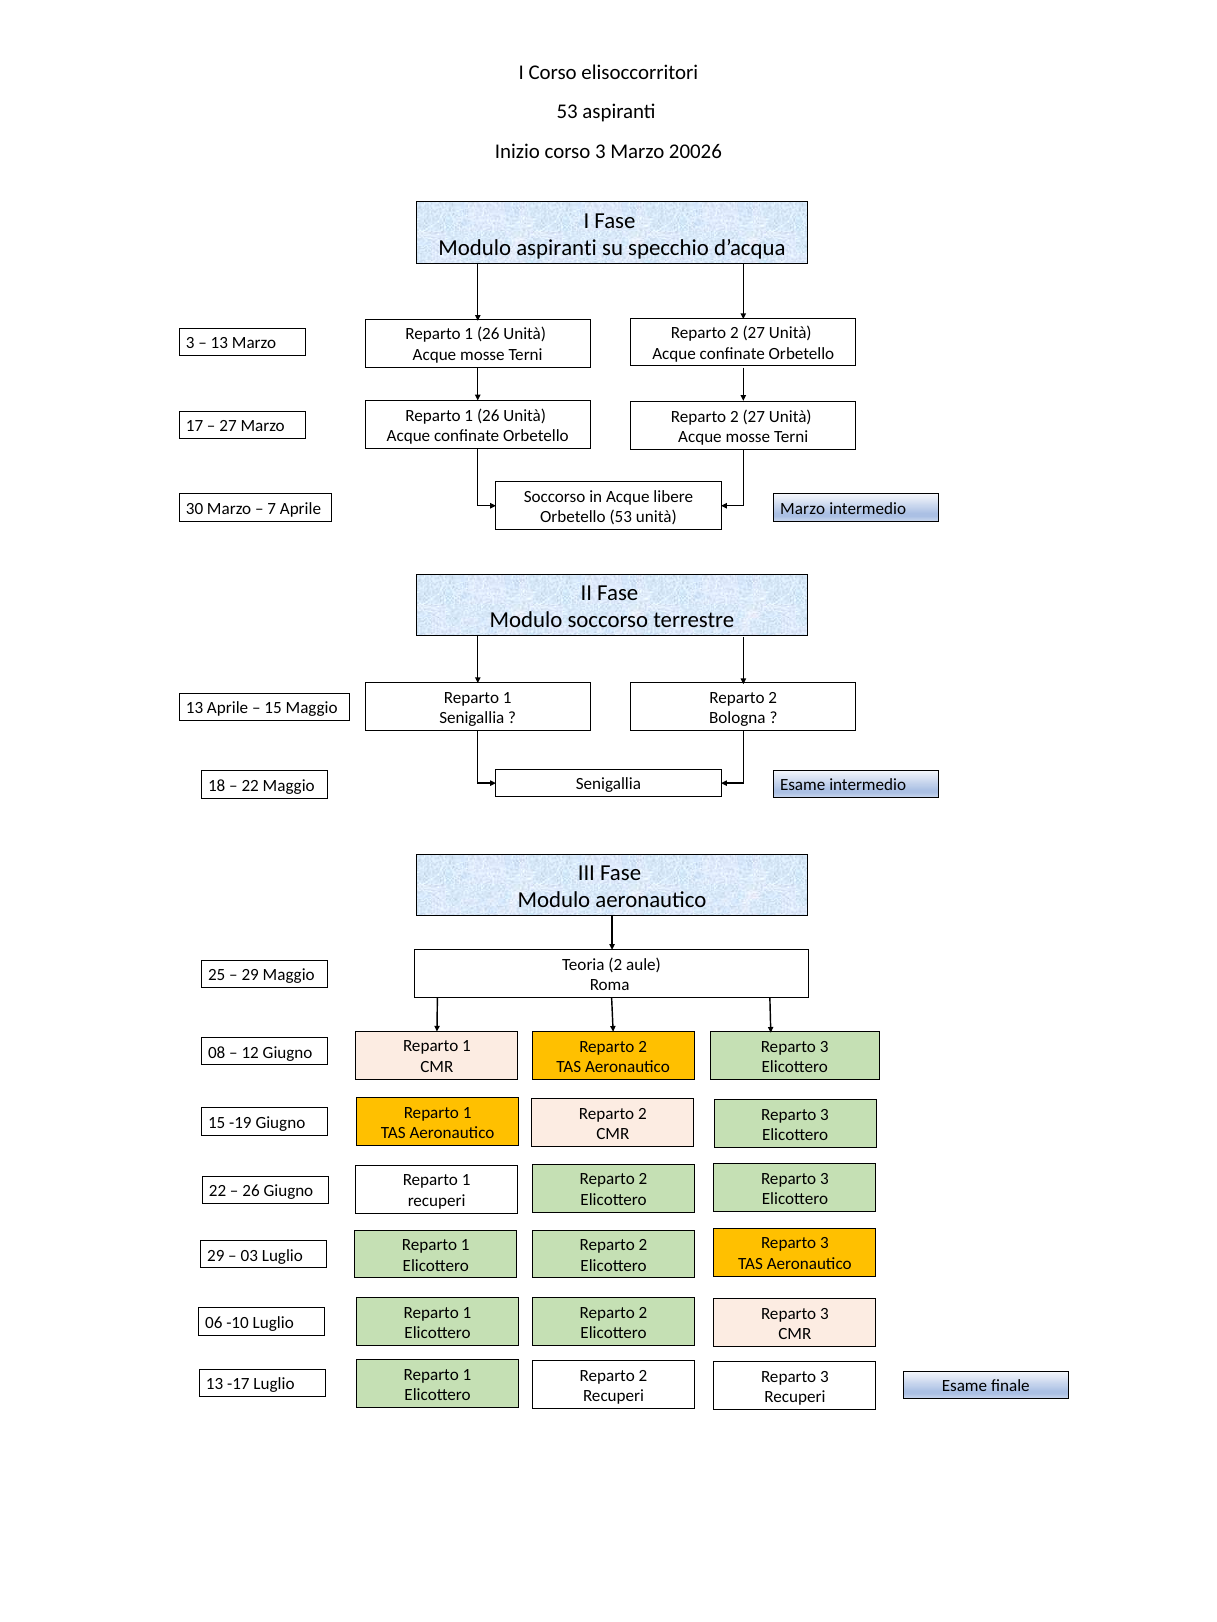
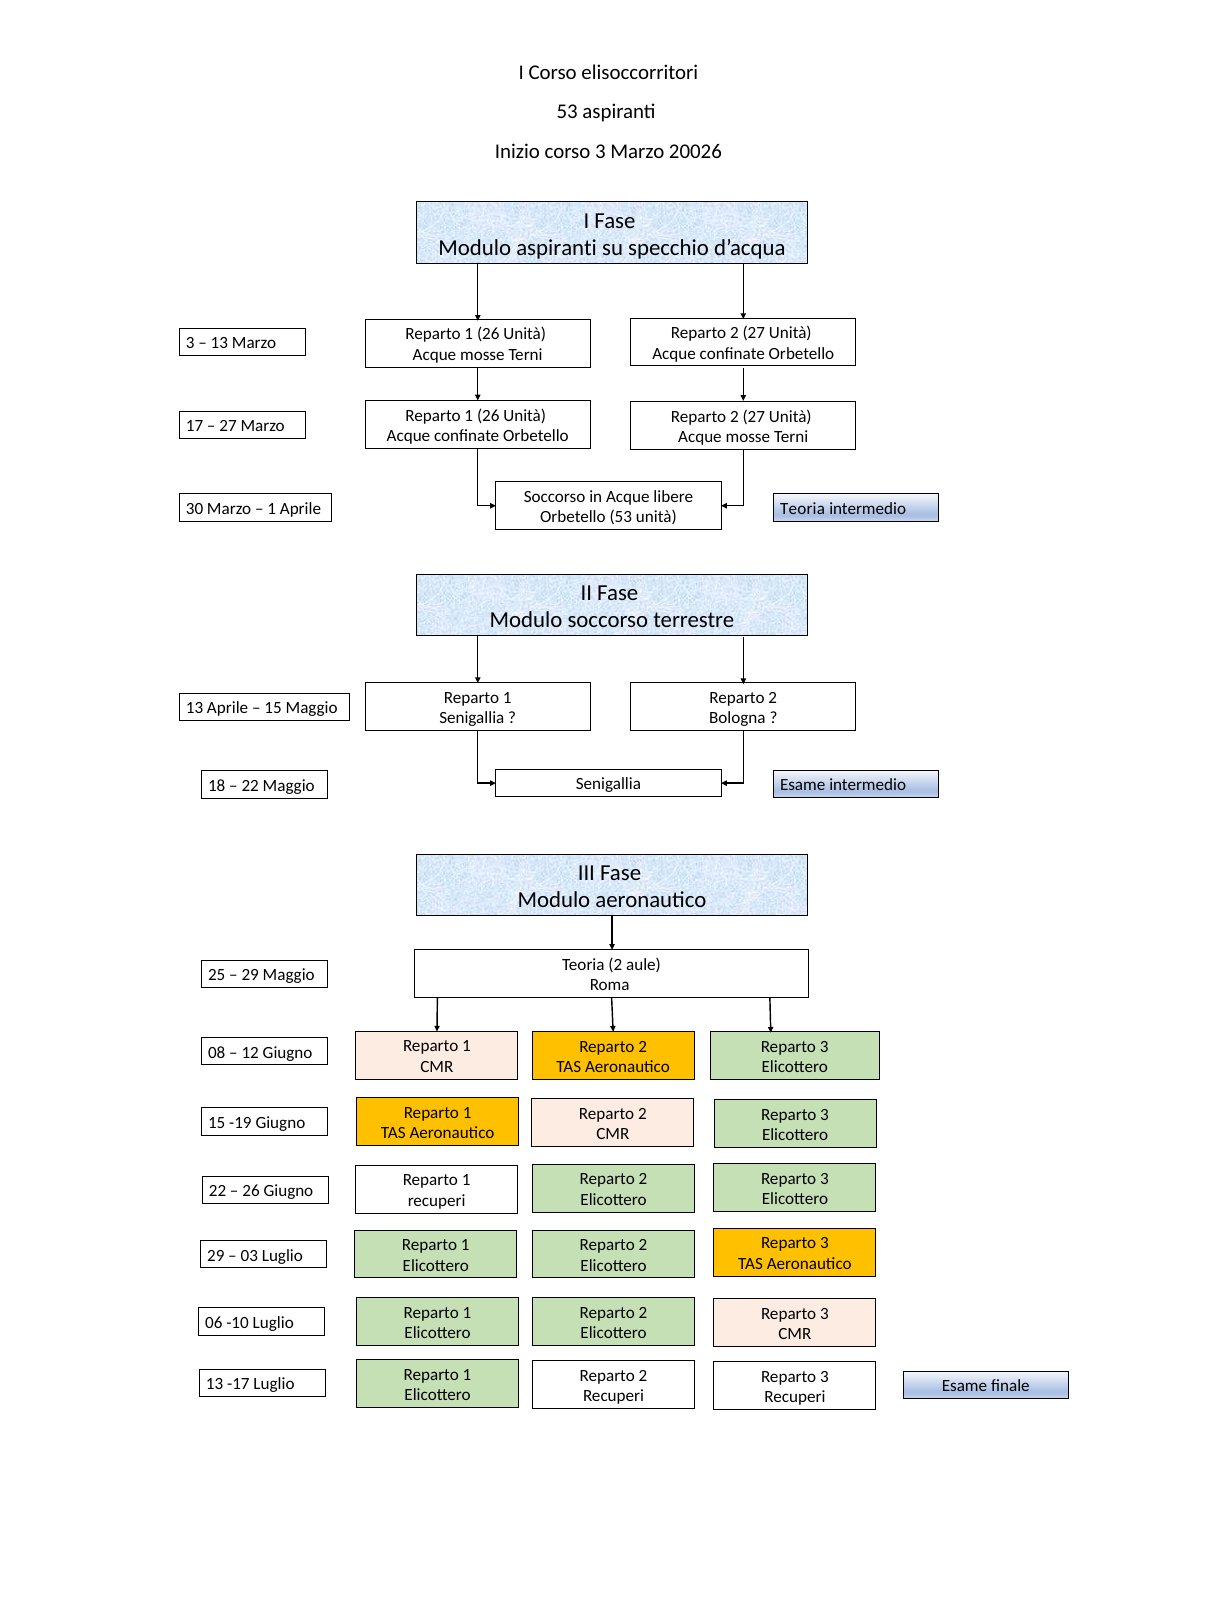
7: 7 -> 1 (272, 509)
Aprile Marzo: Marzo -> Teoria (803, 509)
